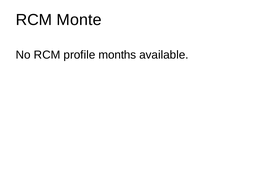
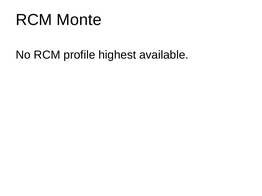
months: months -> highest (117, 55)
